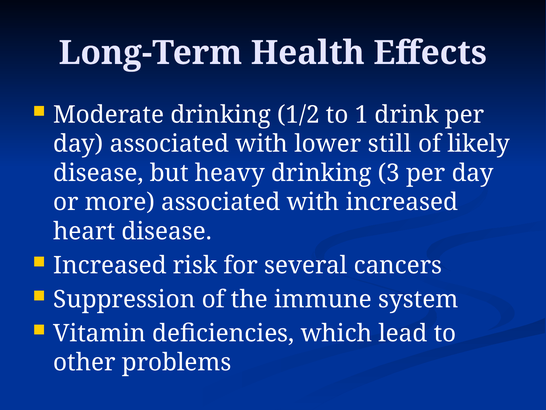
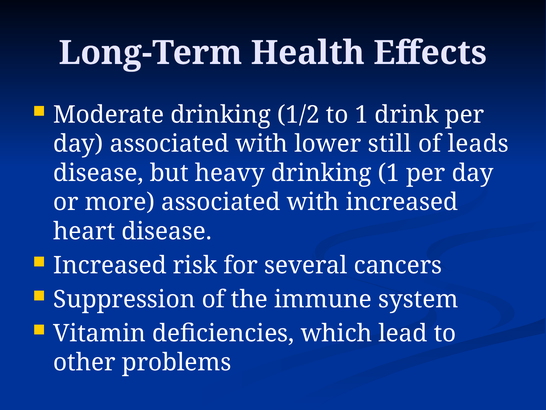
likely: likely -> leads (478, 144)
drinking 3: 3 -> 1 (389, 173)
